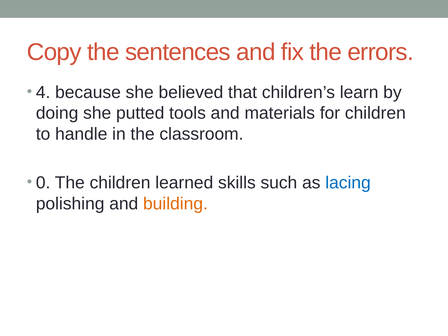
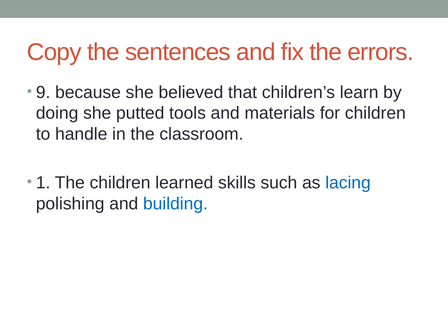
4: 4 -> 9 (43, 92)
0: 0 -> 1 (43, 183)
building colour: orange -> blue (175, 204)
